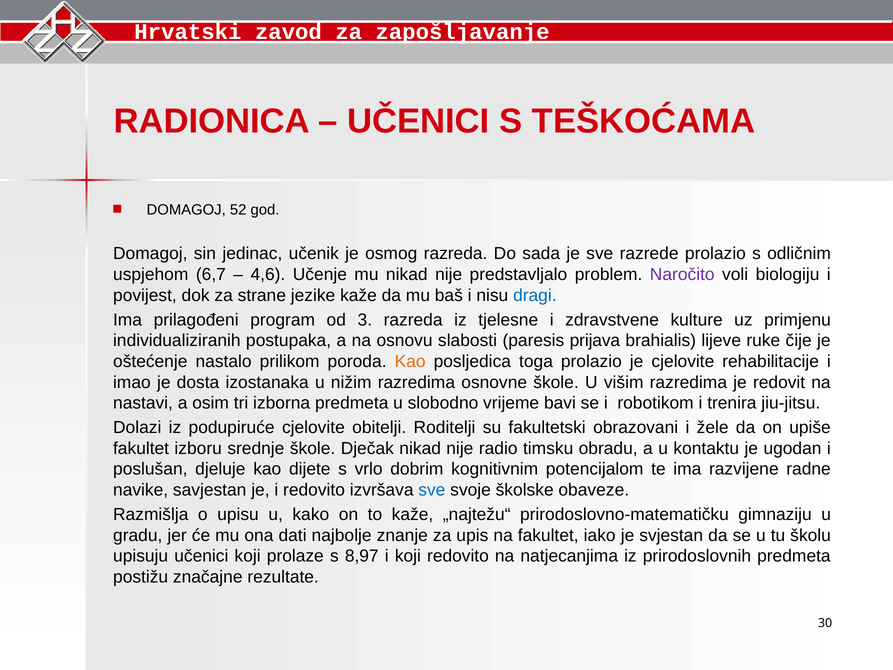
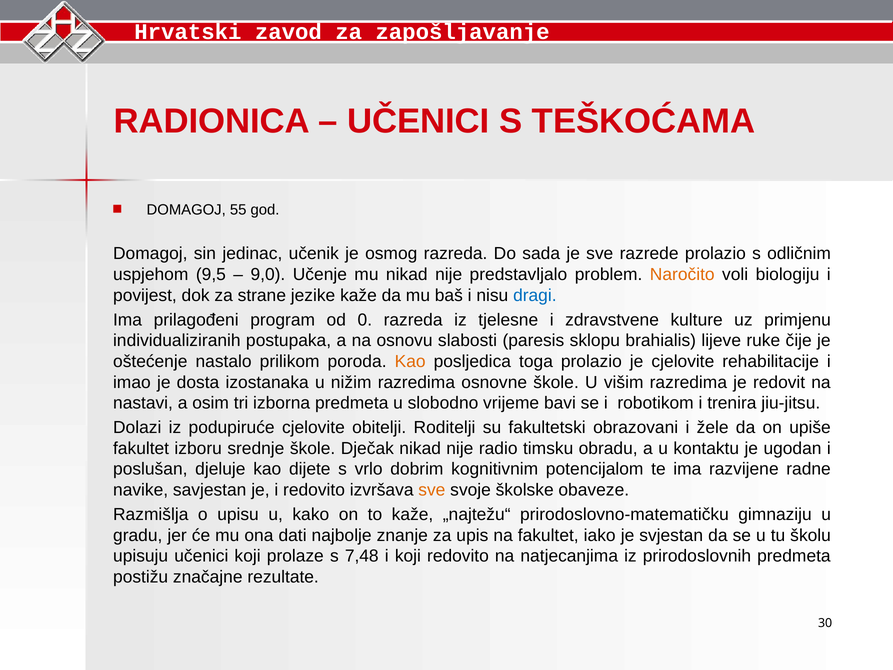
52: 52 -> 55 (238, 210)
6,7: 6,7 -> 9,5 (211, 274)
4,6: 4,6 -> 9,0 (268, 274)
Naročito colour: purple -> orange (682, 274)
3: 3 -> 0 (365, 320)
prijava: prijava -> sklopu (595, 340)
sve colour: blue -> orange (432, 490)
8,97: 8,97 -> 7,48 (362, 556)
